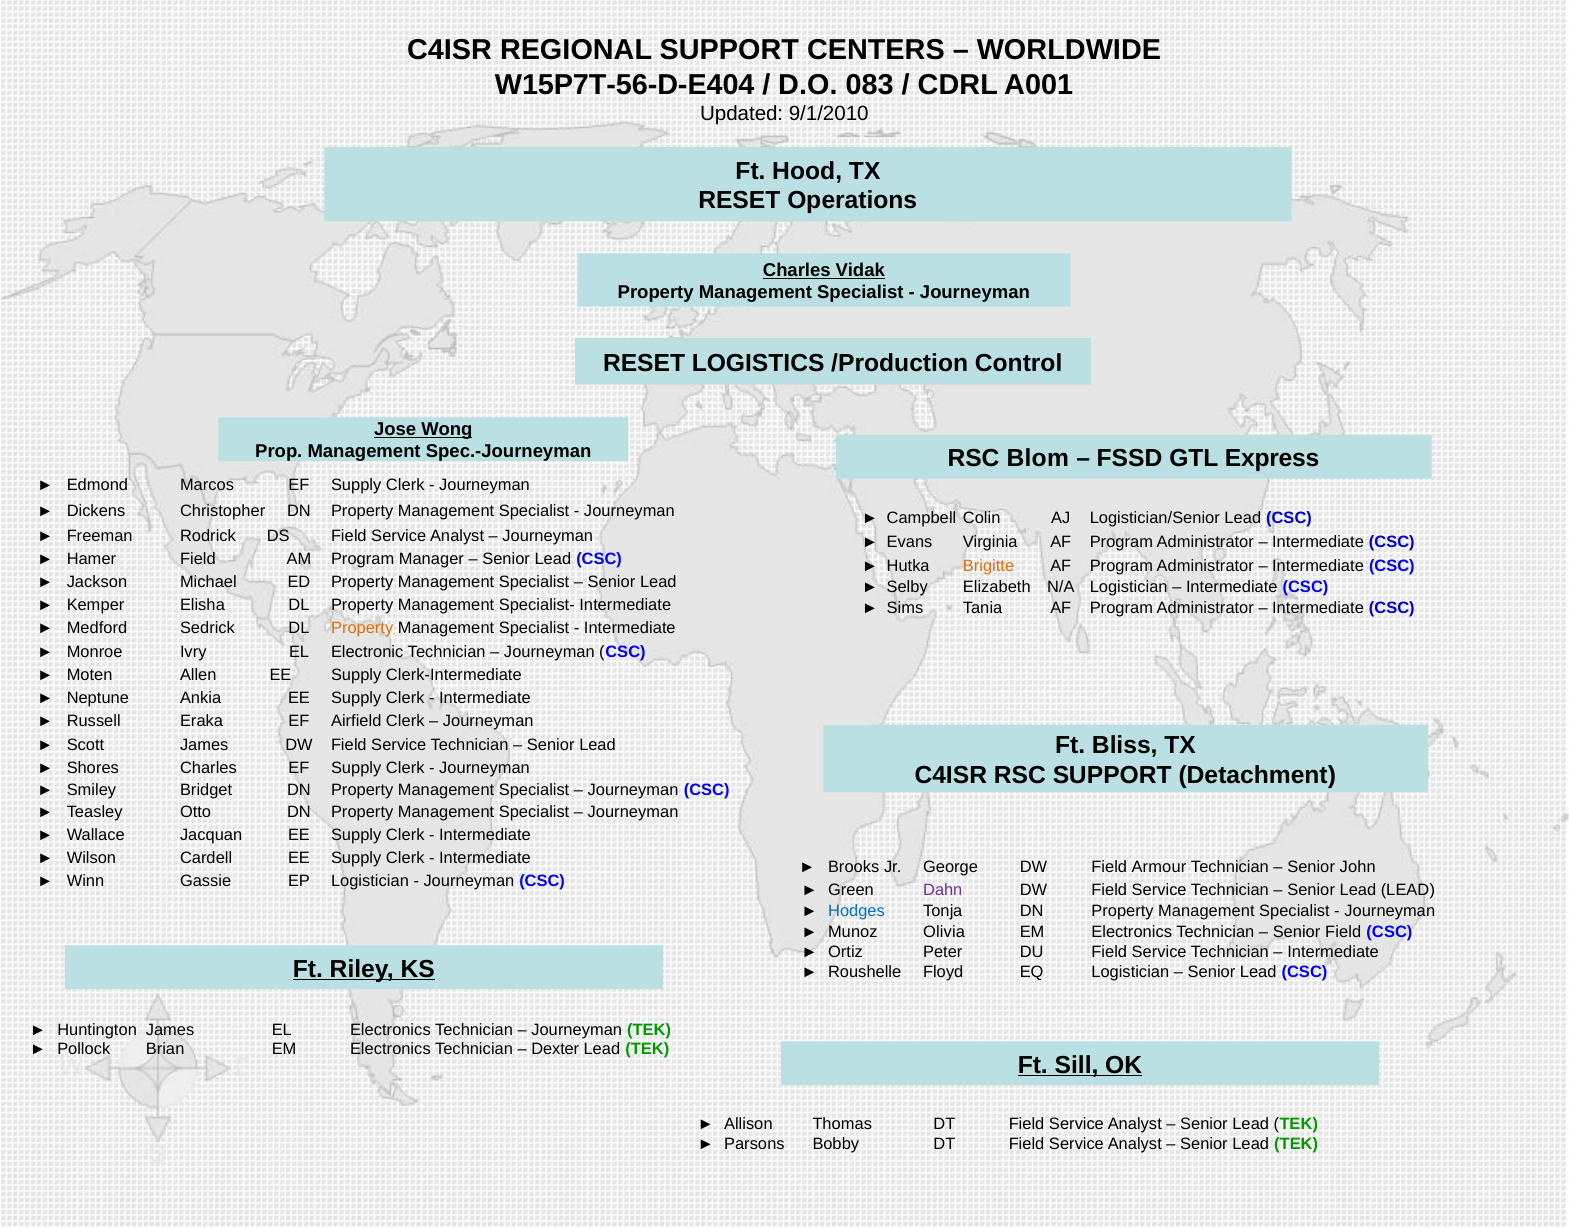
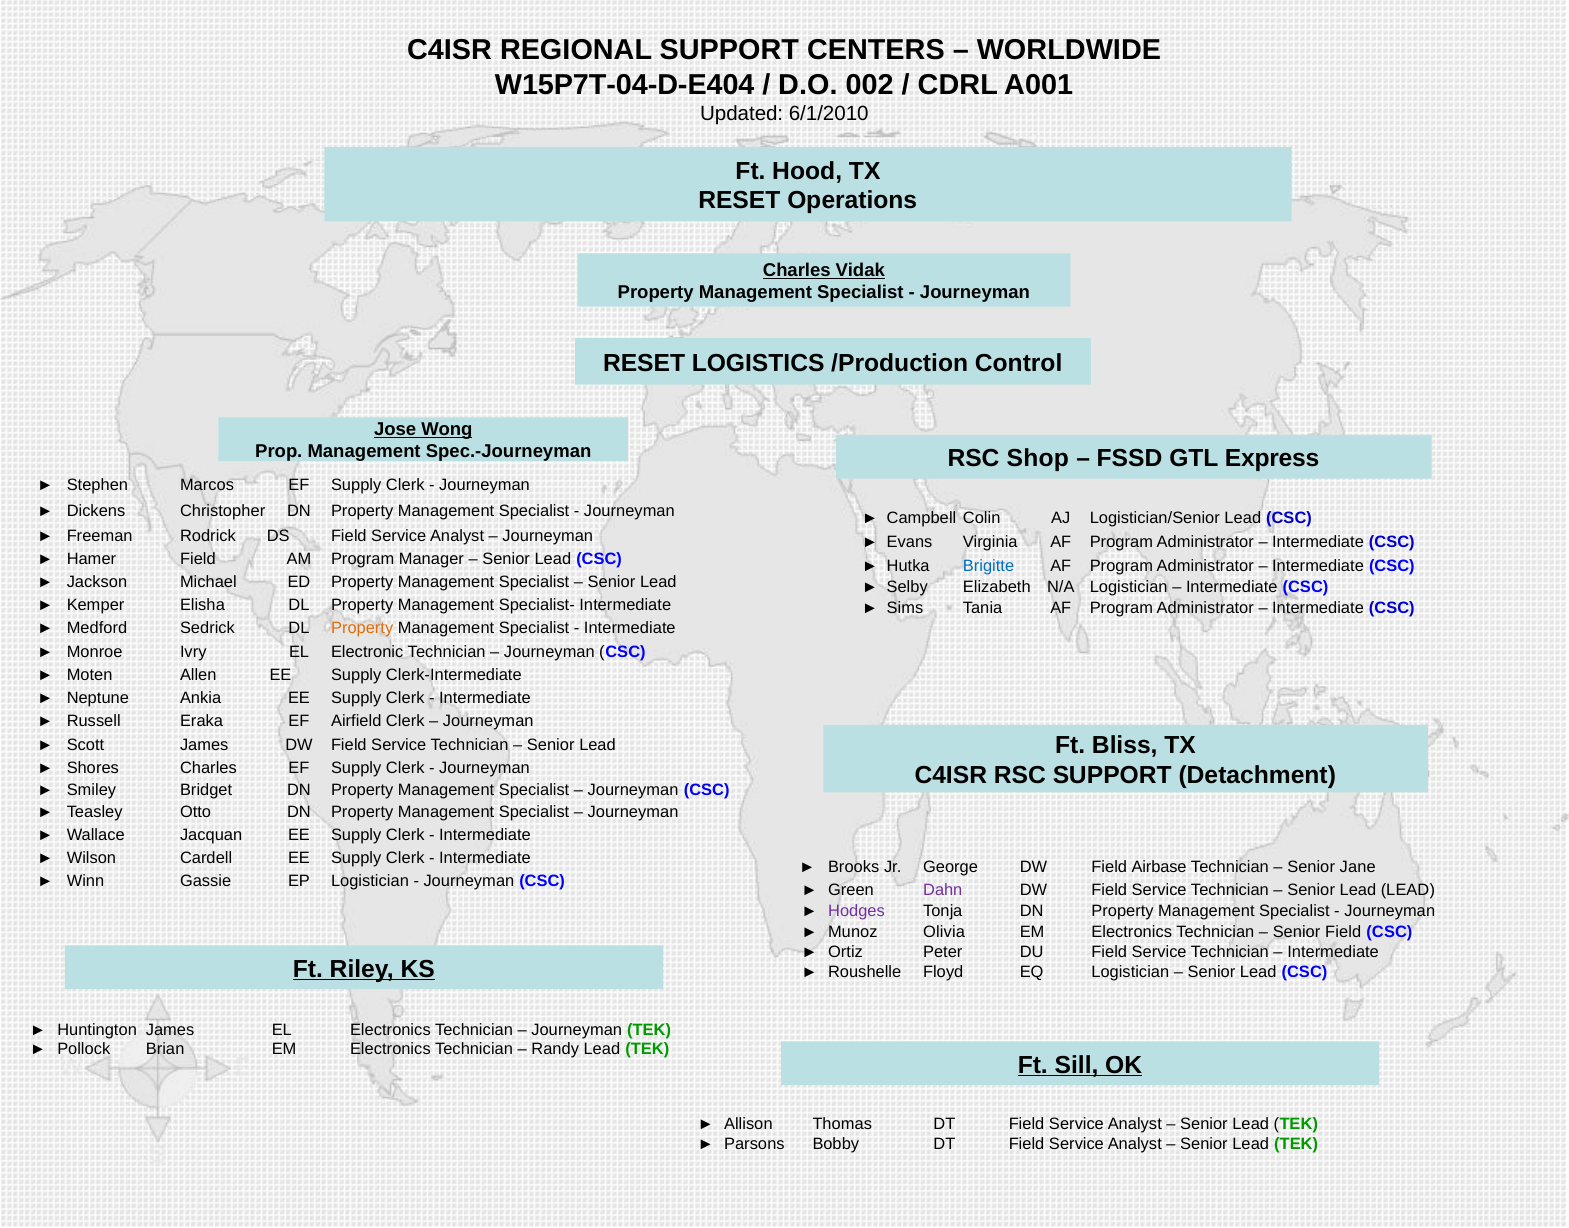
W15P7T-56-D-E404: W15P7T-56-D-E404 -> W15P7T-04-D-E404 (625, 85)
083: 083 -> 002 (870, 85)
9/1/2010: 9/1/2010 -> 6/1/2010 (829, 114)
Blom: Blom -> Shop (1038, 459)
Edmond: Edmond -> Stephen (97, 485)
Brigitte colour: orange -> blue (989, 567)
Armour: Armour -> Airbase (1159, 868)
John: John -> Jane (1358, 868)
Hodges colour: blue -> purple (857, 911)
Dexter: Dexter -> Randy (555, 1050)
